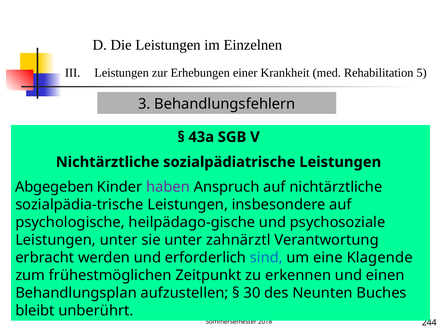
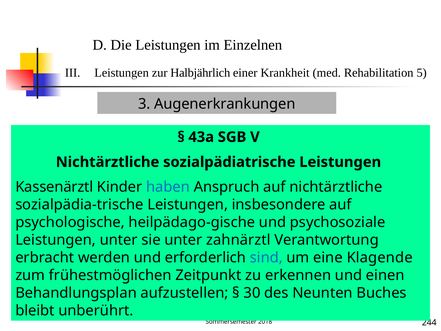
Erhebungen: Erhebungen -> Halbjährlich (200, 73)
Behandlungsfehlern: Behandlungsfehlern -> Augenerkrankungen (225, 104)
Abgegeben: Abgegeben -> Kassenärztl (54, 187)
haben colour: purple -> blue (168, 187)
